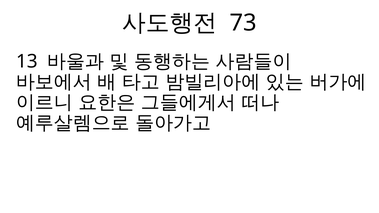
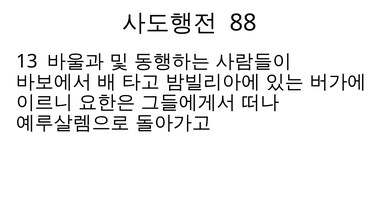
73: 73 -> 88 (243, 23)
